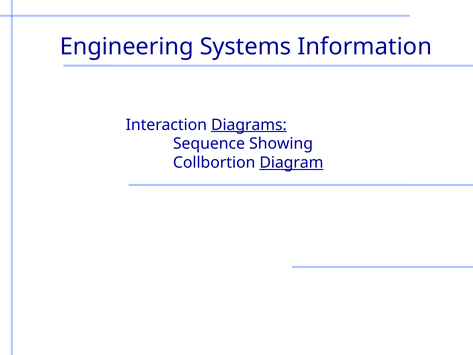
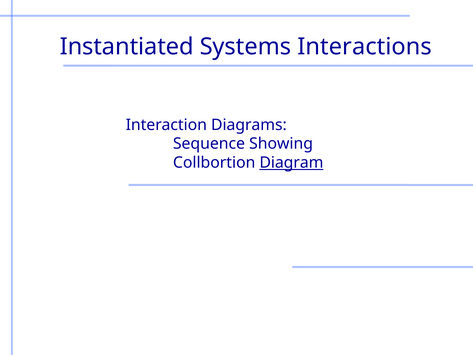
Engineering: Engineering -> Instantiated (127, 47)
Information: Information -> Interactions (365, 47)
Diagrams underline: present -> none (249, 125)
